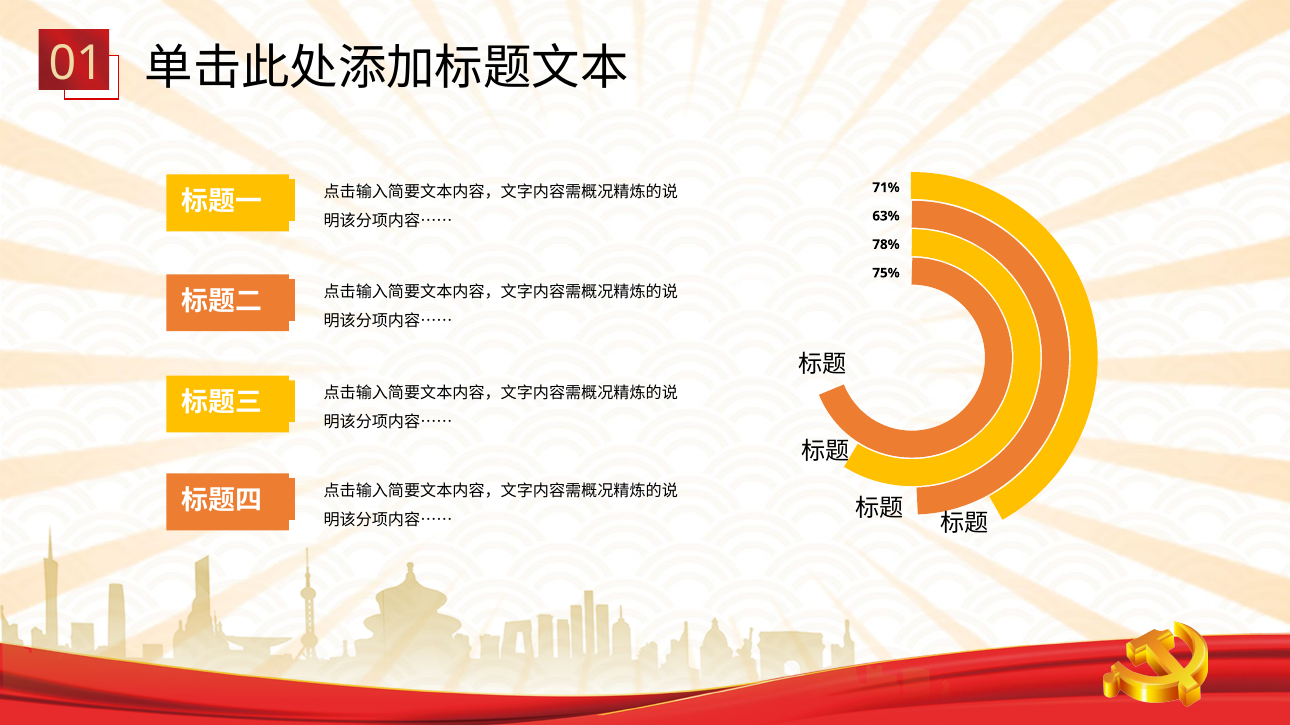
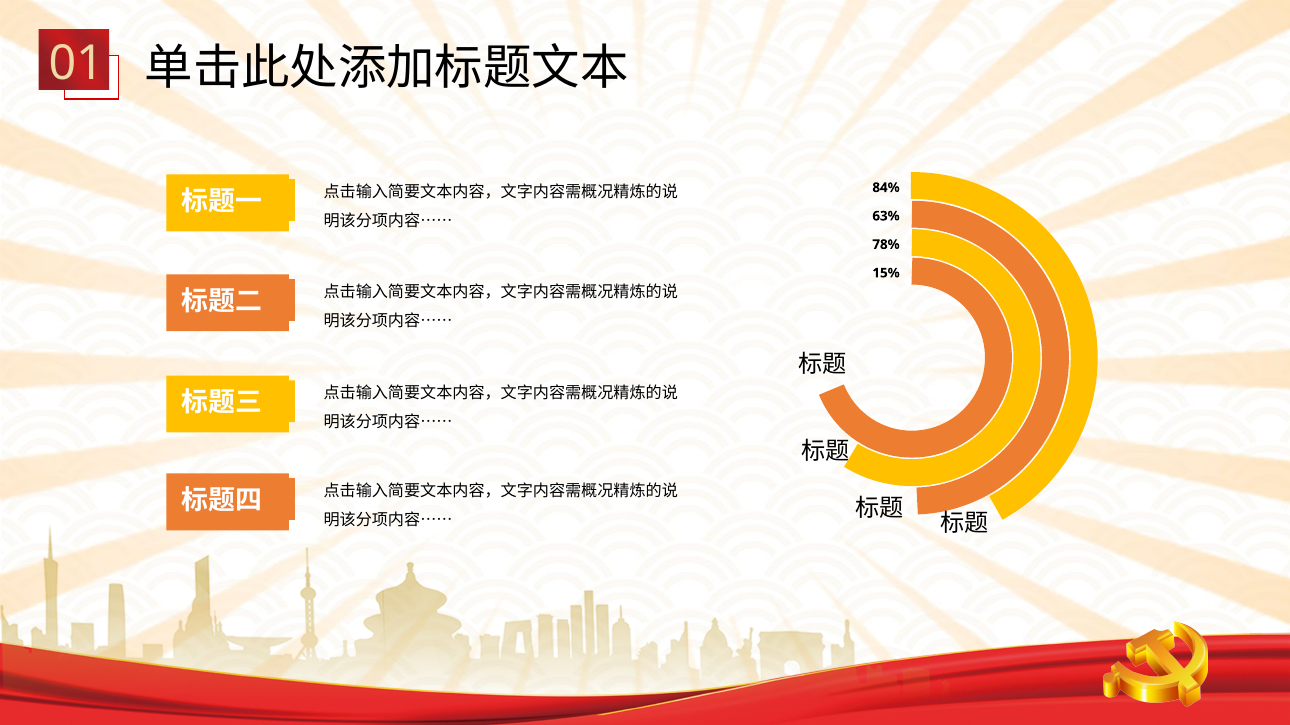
71%: 71% -> 84% (886, 188)
75%: 75% -> 15% (886, 273)
